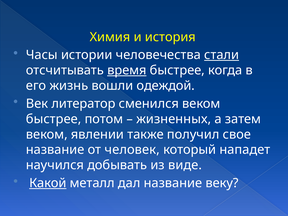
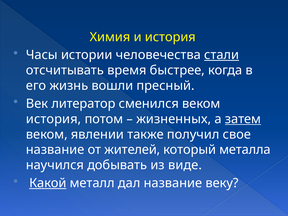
время underline: present -> none (127, 70)
одеждой: одеждой -> пресный (166, 86)
быстрее: быстрее -> история (54, 119)
затем underline: none -> present (243, 119)
человек: человек -> жителей (132, 150)
нападет: нападет -> металла (245, 150)
